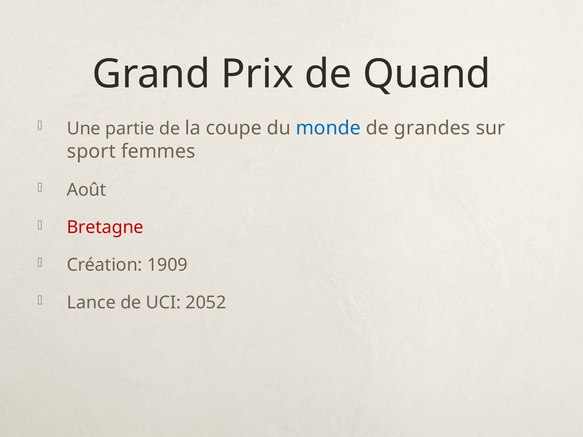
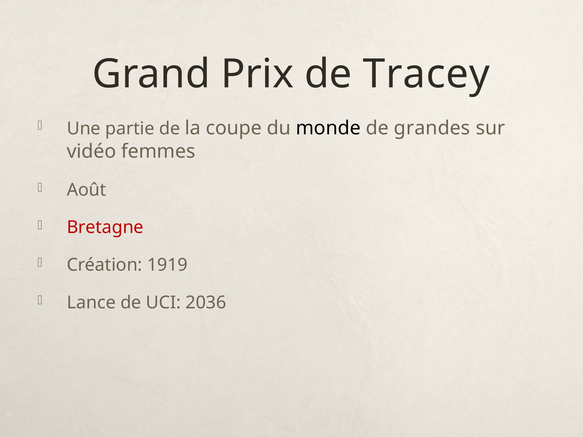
Quand: Quand -> Tracey (426, 74)
monde colour: blue -> black (328, 128)
sport: sport -> vidéo (91, 152)
1909: 1909 -> 1919 (167, 265)
2052: 2052 -> 2036 (206, 303)
